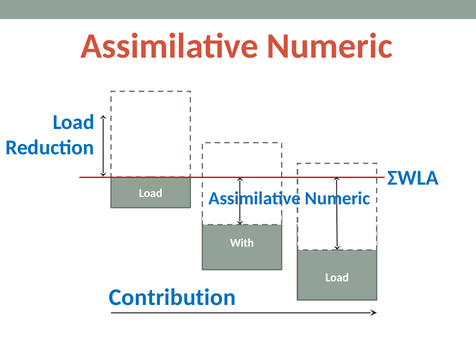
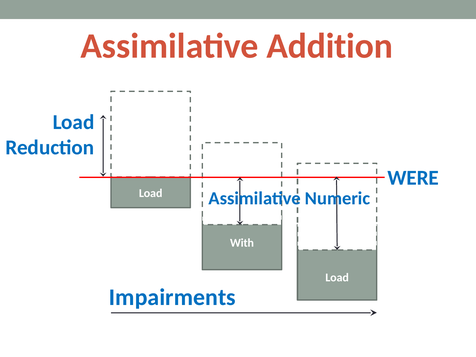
Numeric: Numeric -> Addition (330, 46)
ΣWLA: ΣWLA -> WERE (413, 178)
Contribution: Contribution -> Impairments (172, 297)
